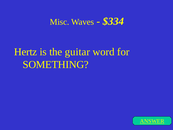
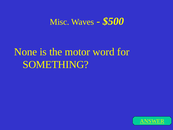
$334: $334 -> $500 (113, 21)
Hertz: Hertz -> None (26, 52)
guitar: guitar -> motor (77, 52)
